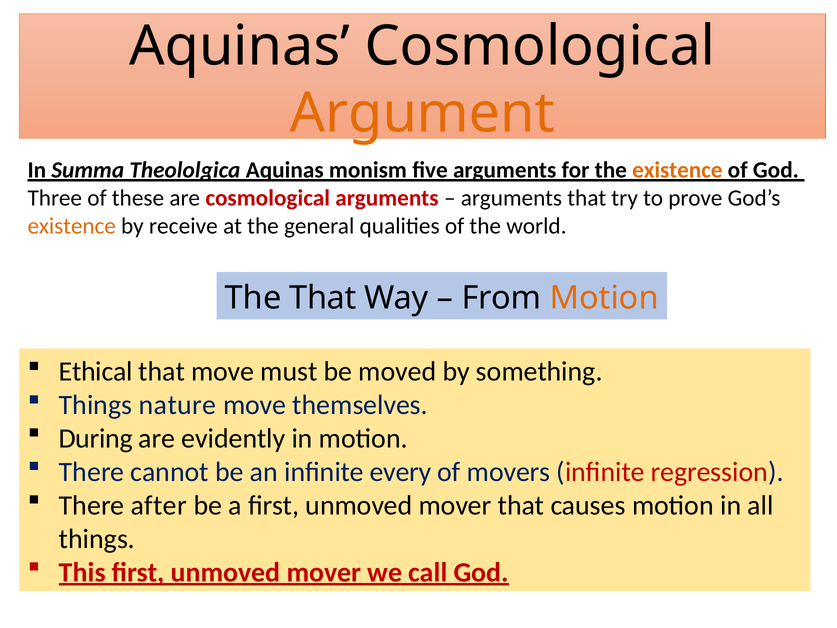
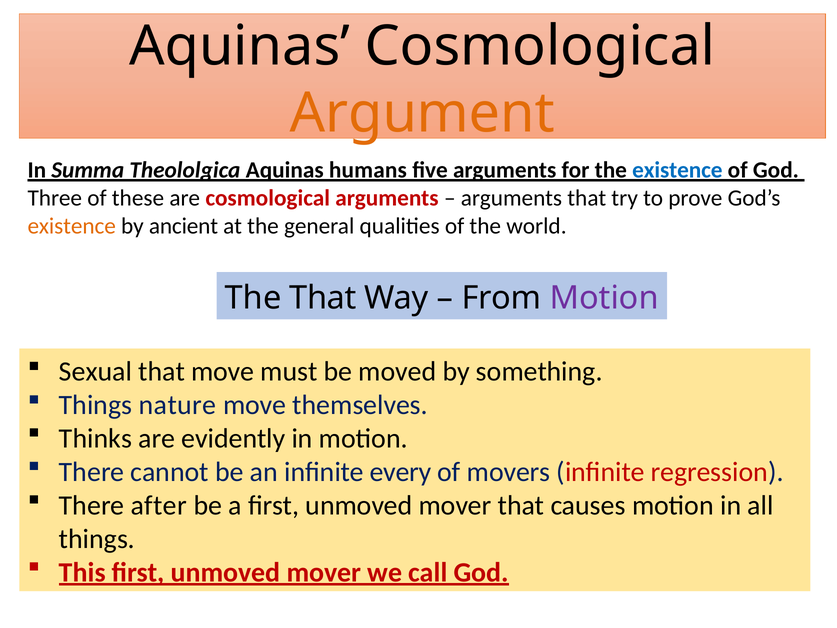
monism: monism -> humans (368, 170)
existence colour: orange -> blue (677, 170)
receive: receive -> ancient (183, 226)
Motion colour: orange -> purple (604, 298)
Ethical: Ethical -> Sexual (96, 371)
During: During -> Thinks (95, 438)
